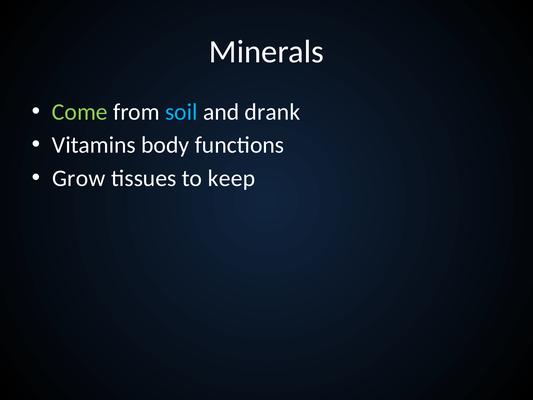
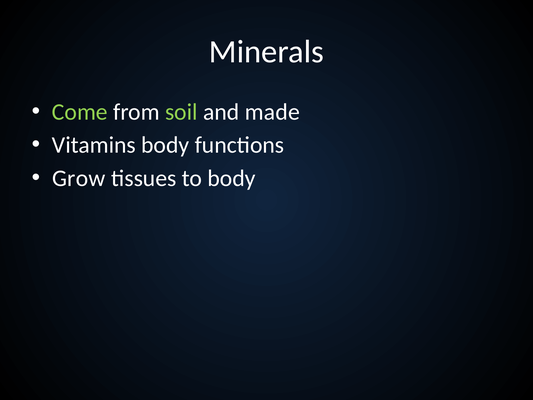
soil colour: light blue -> light green (181, 112)
drank: drank -> made (272, 112)
to keep: keep -> body (232, 178)
